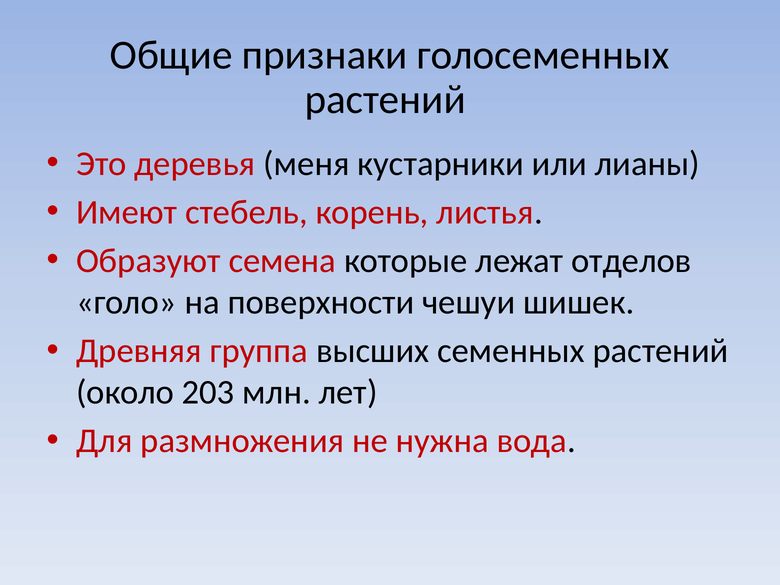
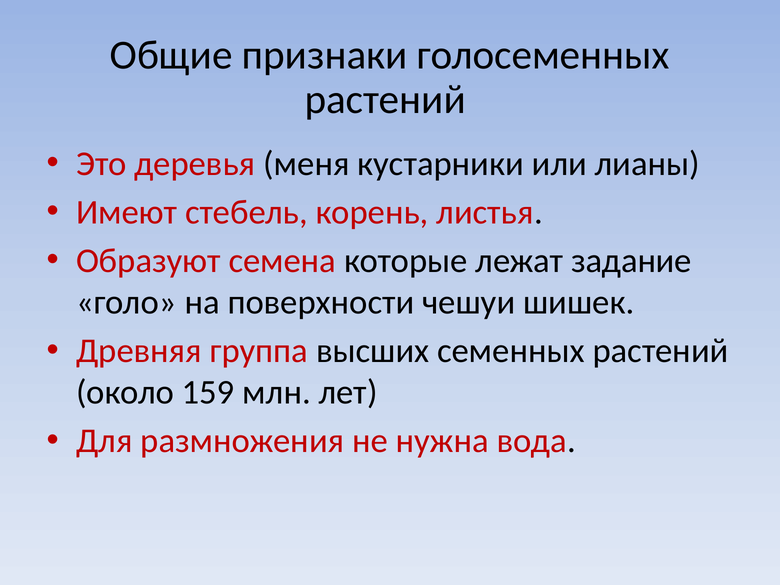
отделов: отделов -> задание (631, 261)
203: 203 -> 159 (208, 393)
